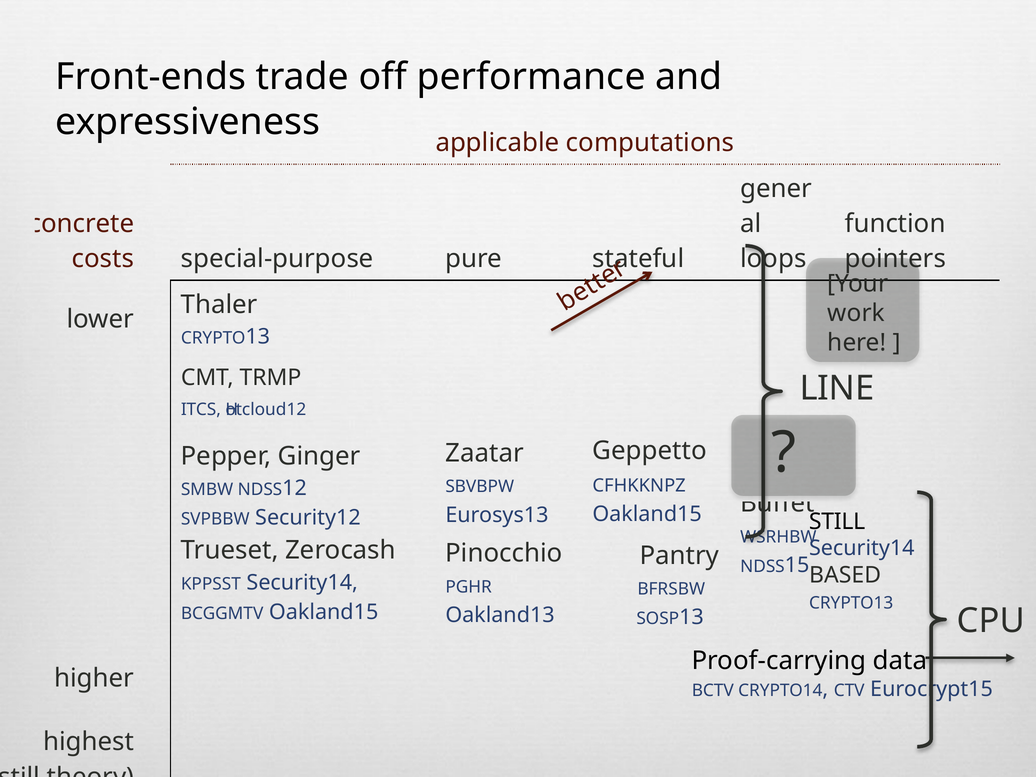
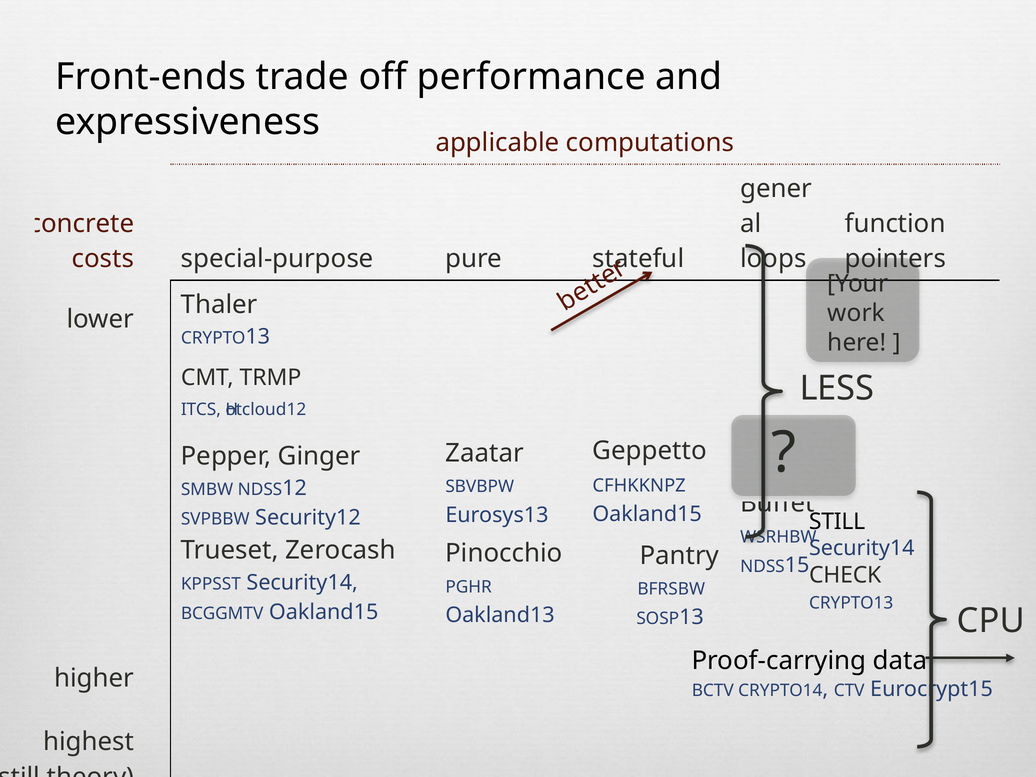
LINE: LINE -> LESS (837, 389)
BASED: BASED -> CHECK (845, 575)
